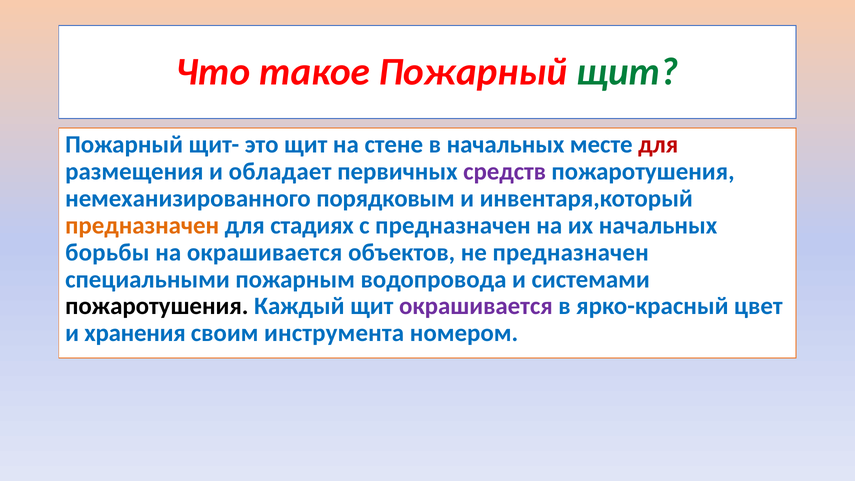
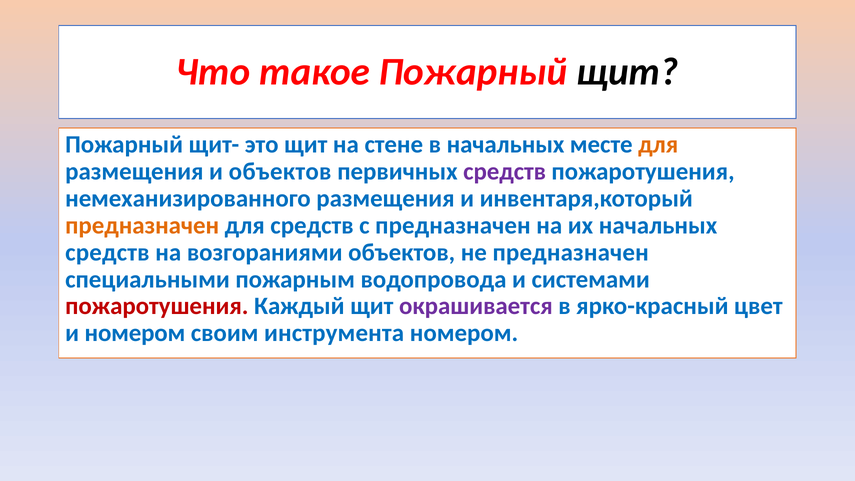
щит colour: green -> black (627, 72)
для colour: red -> orange (658, 145)
и обладает: обладает -> объектов (280, 171)
немеханизированного порядковым: порядковым -> размещения (385, 198)
для стадиях: стадиях -> средств (312, 225)
борьбы: борьбы -> средств (107, 252)
на окрашивается: окрашивается -> возгораниями (265, 252)
пожаротушения colour: black -> red (157, 306)
и хранения: хранения -> номером (135, 333)
